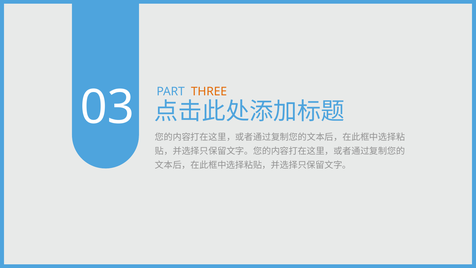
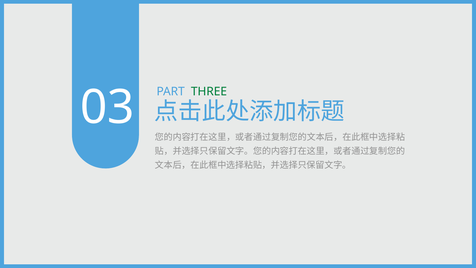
THREE colour: orange -> green (209, 91)
